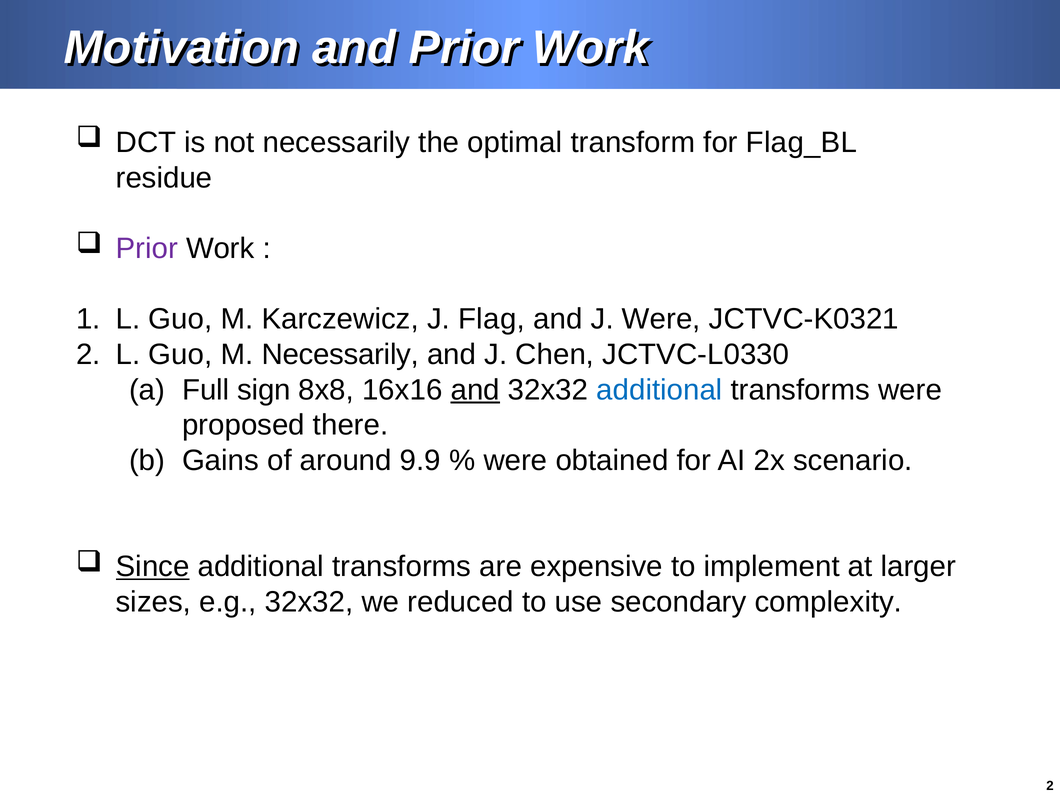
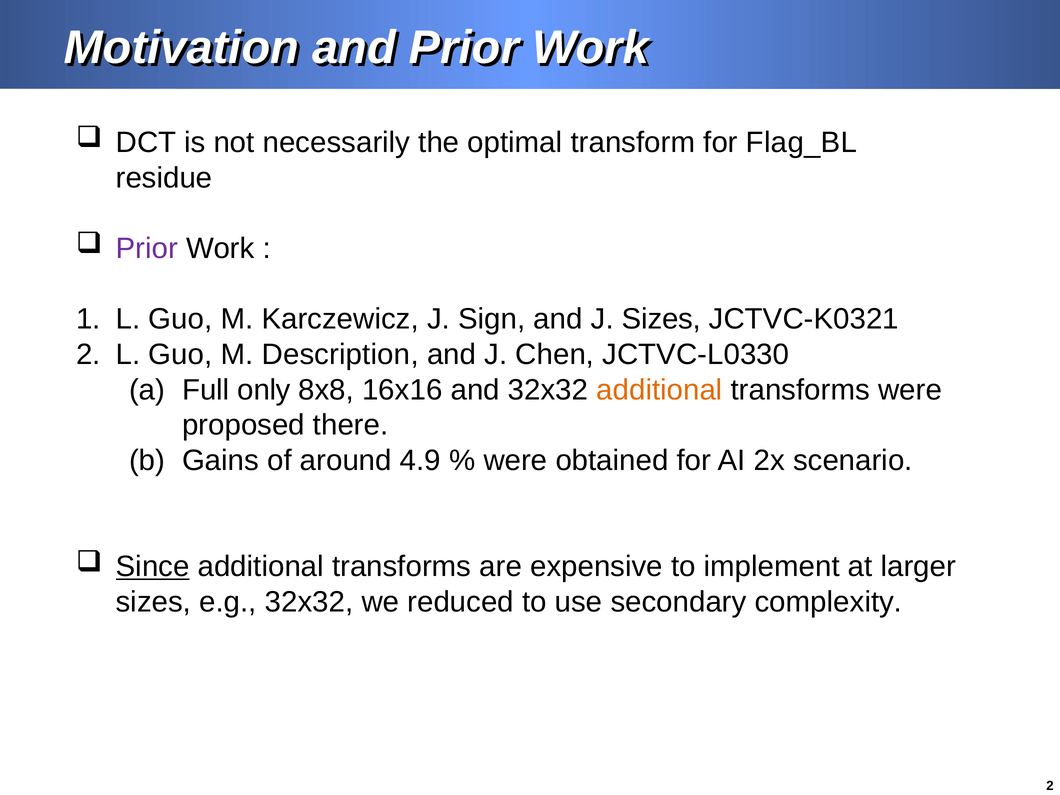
Flag: Flag -> Sign (492, 319)
J Were: Were -> Sizes (661, 319)
M Necessarily: Necessarily -> Description (340, 355)
sign: sign -> only (264, 390)
and underline: present -> none (475, 390)
additional colour: blue -> orange (659, 390)
9.9: 9.9 -> 4.9 (420, 461)
